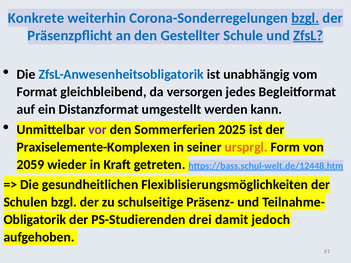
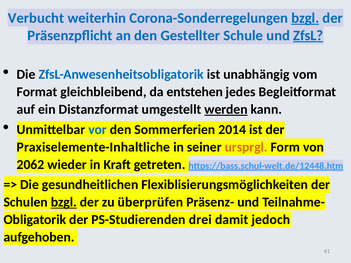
Konkrete: Konkrete -> Verbucht (36, 18)
versorgen: versorgen -> entstehen (195, 92)
werden underline: none -> present (226, 109)
vor colour: purple -> blue (98, 130)
2025: 2025 -> 2014 (232, 130)
Praxiselemente-Komplexen: Praxiselemente-Komplexen -> Praxiselemente-Inhaltliche (93, 147)
2059: 2059 -> 2062 (30, 165)
bzgl underline: none -> present (64, 202)
schulseitige: schulseitige -> überprüfen (151, 202)
